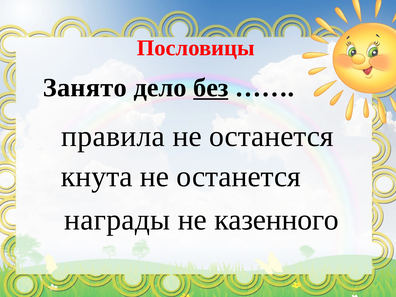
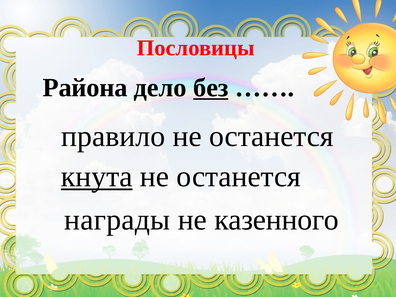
Занято: Занято -> Района (85, 88)
правила: правила -> правило (113, 136)
кнута underline: none -> present (97, 177)
